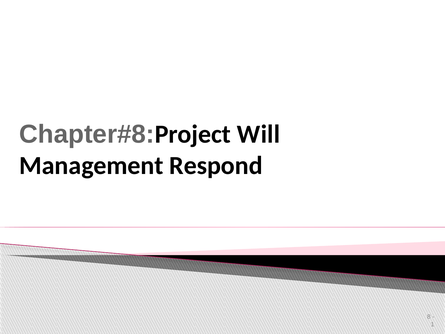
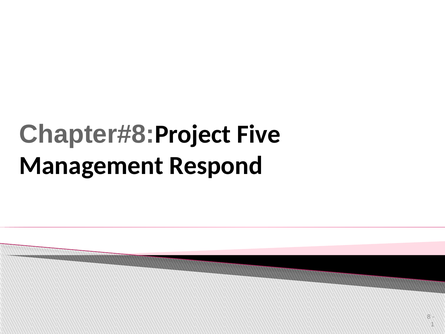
Will: Will -> Five (259, 134)
